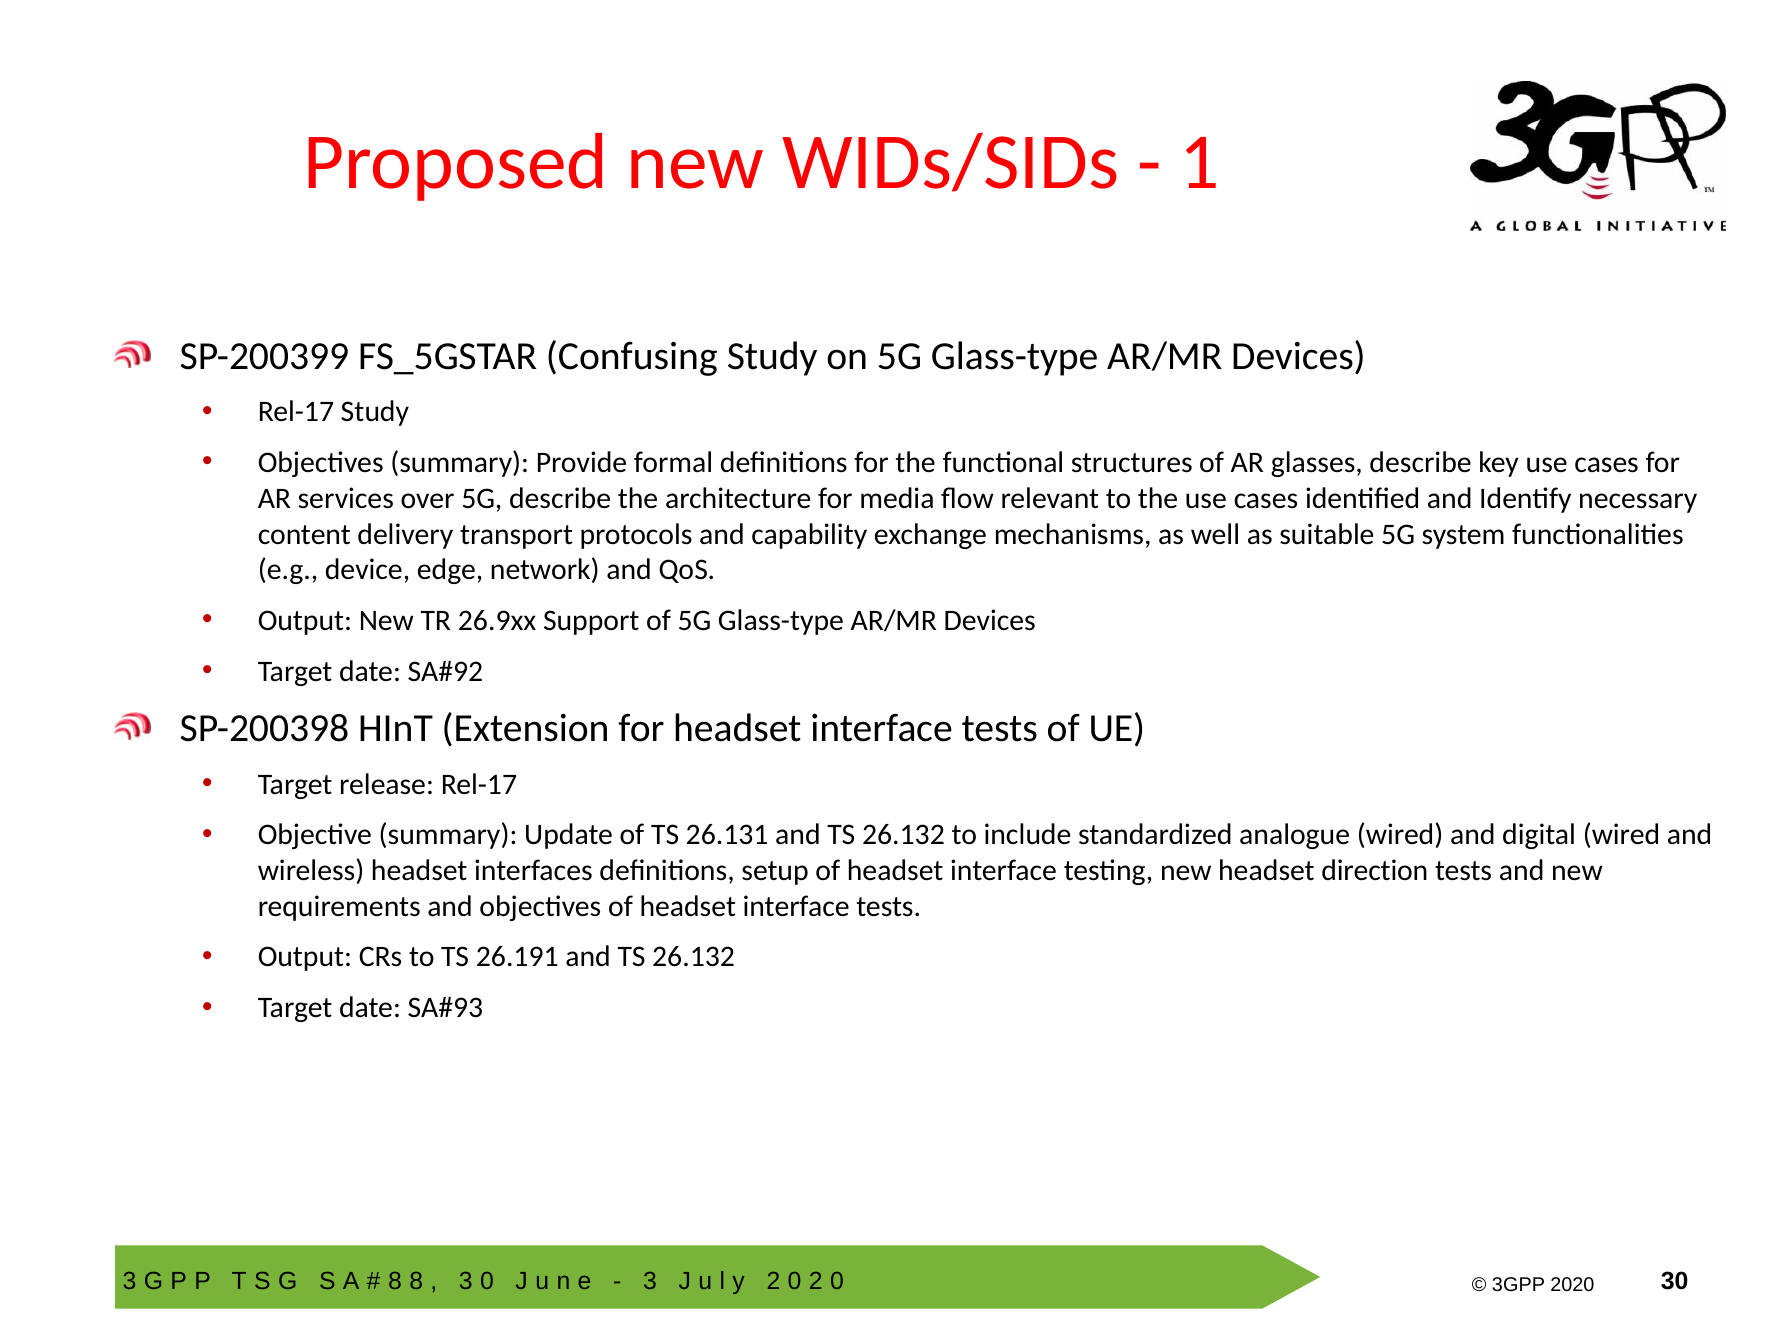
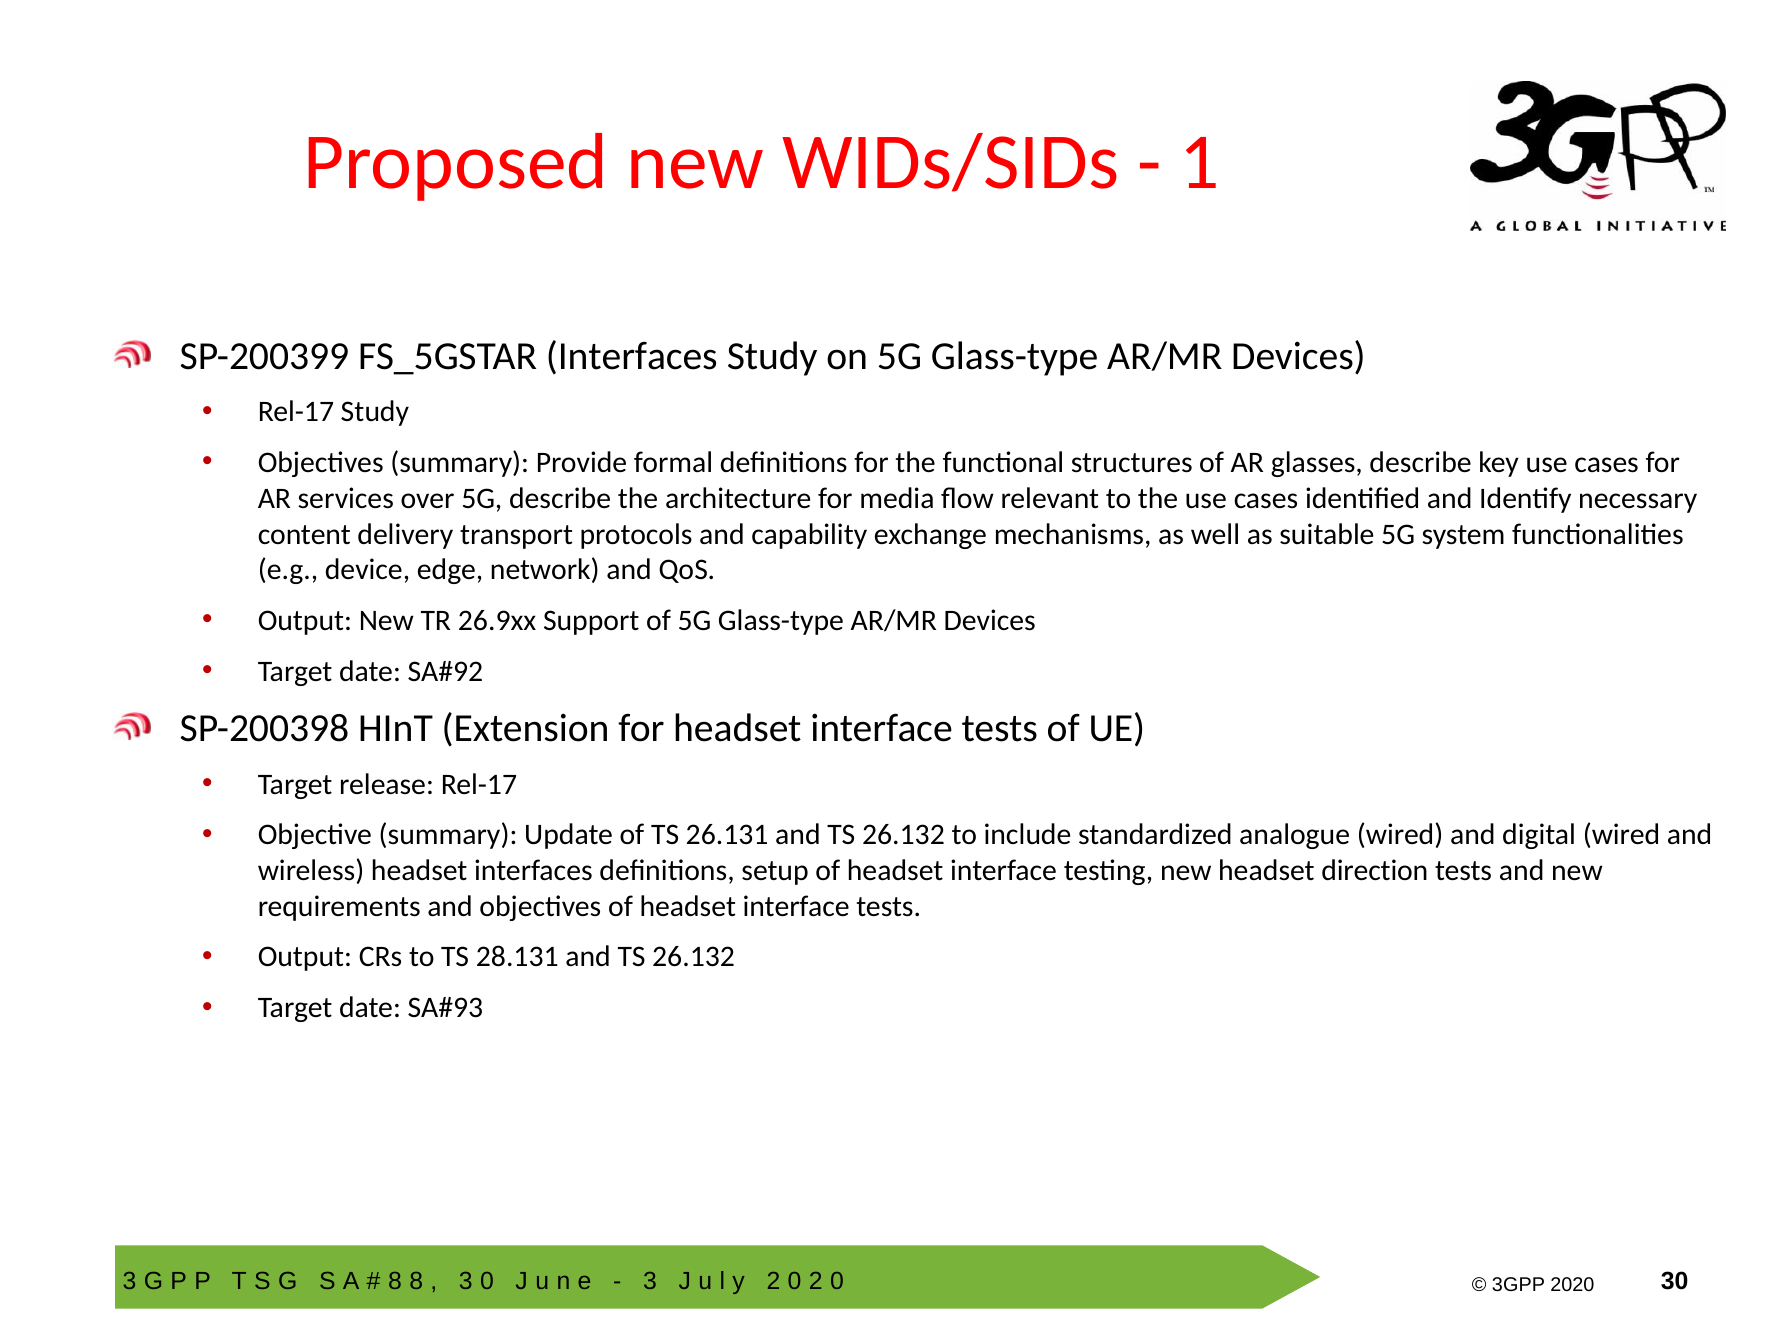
FS_5GSTAR Confusing: Confusing -> Interfaces (632, 356)
26.191: 26.191 -> 28.131 (517, 957)
